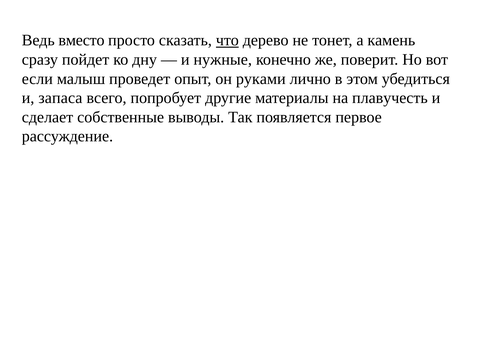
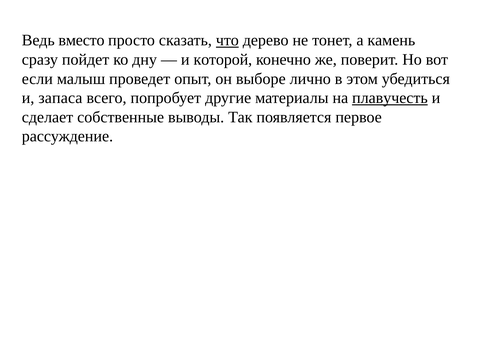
нужные: нужные -> которой (223, 60)
руками: руками -> выборе (261, 79)
плавучесть underline: none -> present (390, 98)
